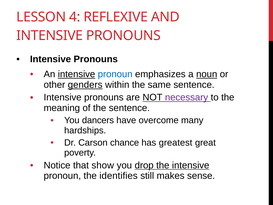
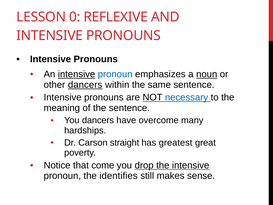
4: 4 -> 0 (75, 17)
other genders: genders -> dancers (85, 85)
necessary colour: purple -> blue (187, 97)
chance: chance -> straight (125, 142)
show: show -> come (103, 165)
